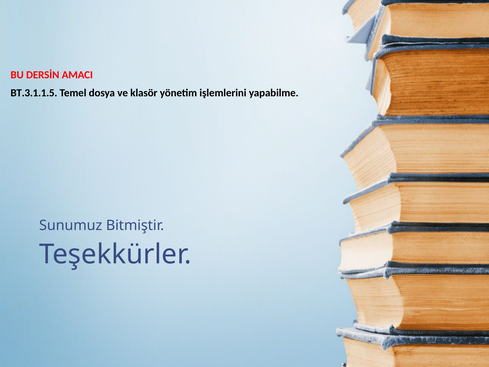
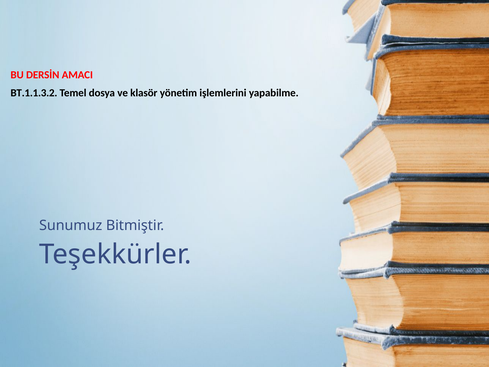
BT.3.1.1.5: BT.3.1.1.5 -> BT.1.1.3.2 (34, 93)
